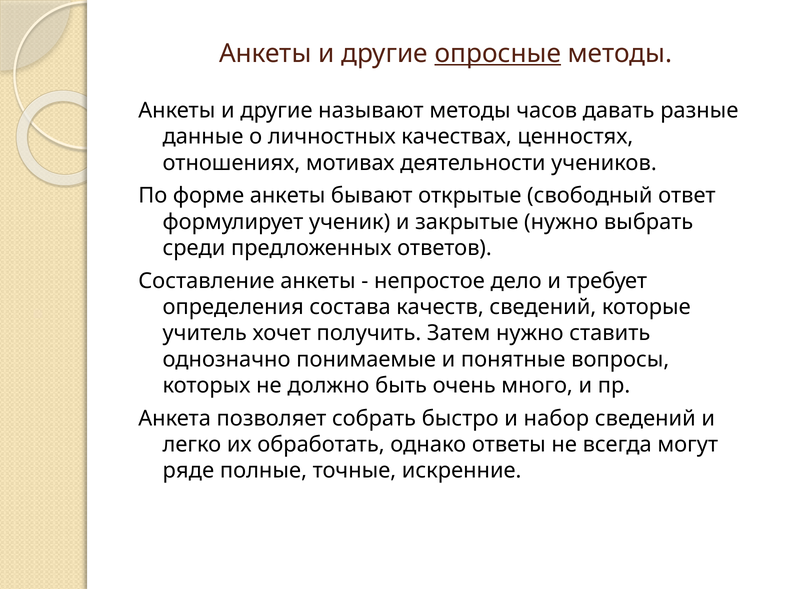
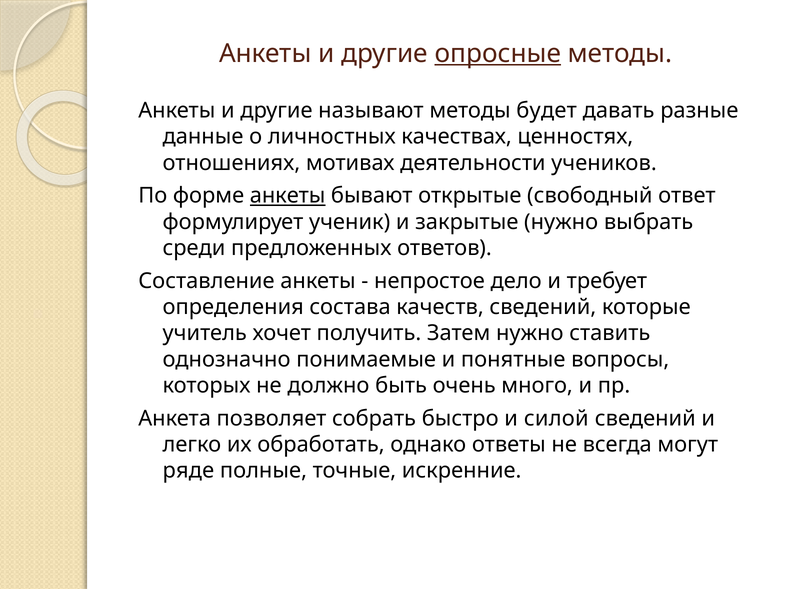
часов: часов -> будет (547, 111)
анкеты underline: none -> present (288, 196)
набор: набор -> силой (556, 419)
